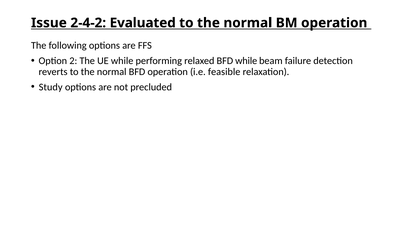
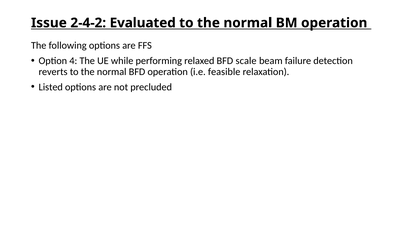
2: 2 -> 4 (73, 61)
BFD while: while -> scale (246, 61)
Study: Study -> Listed (51, 87)
